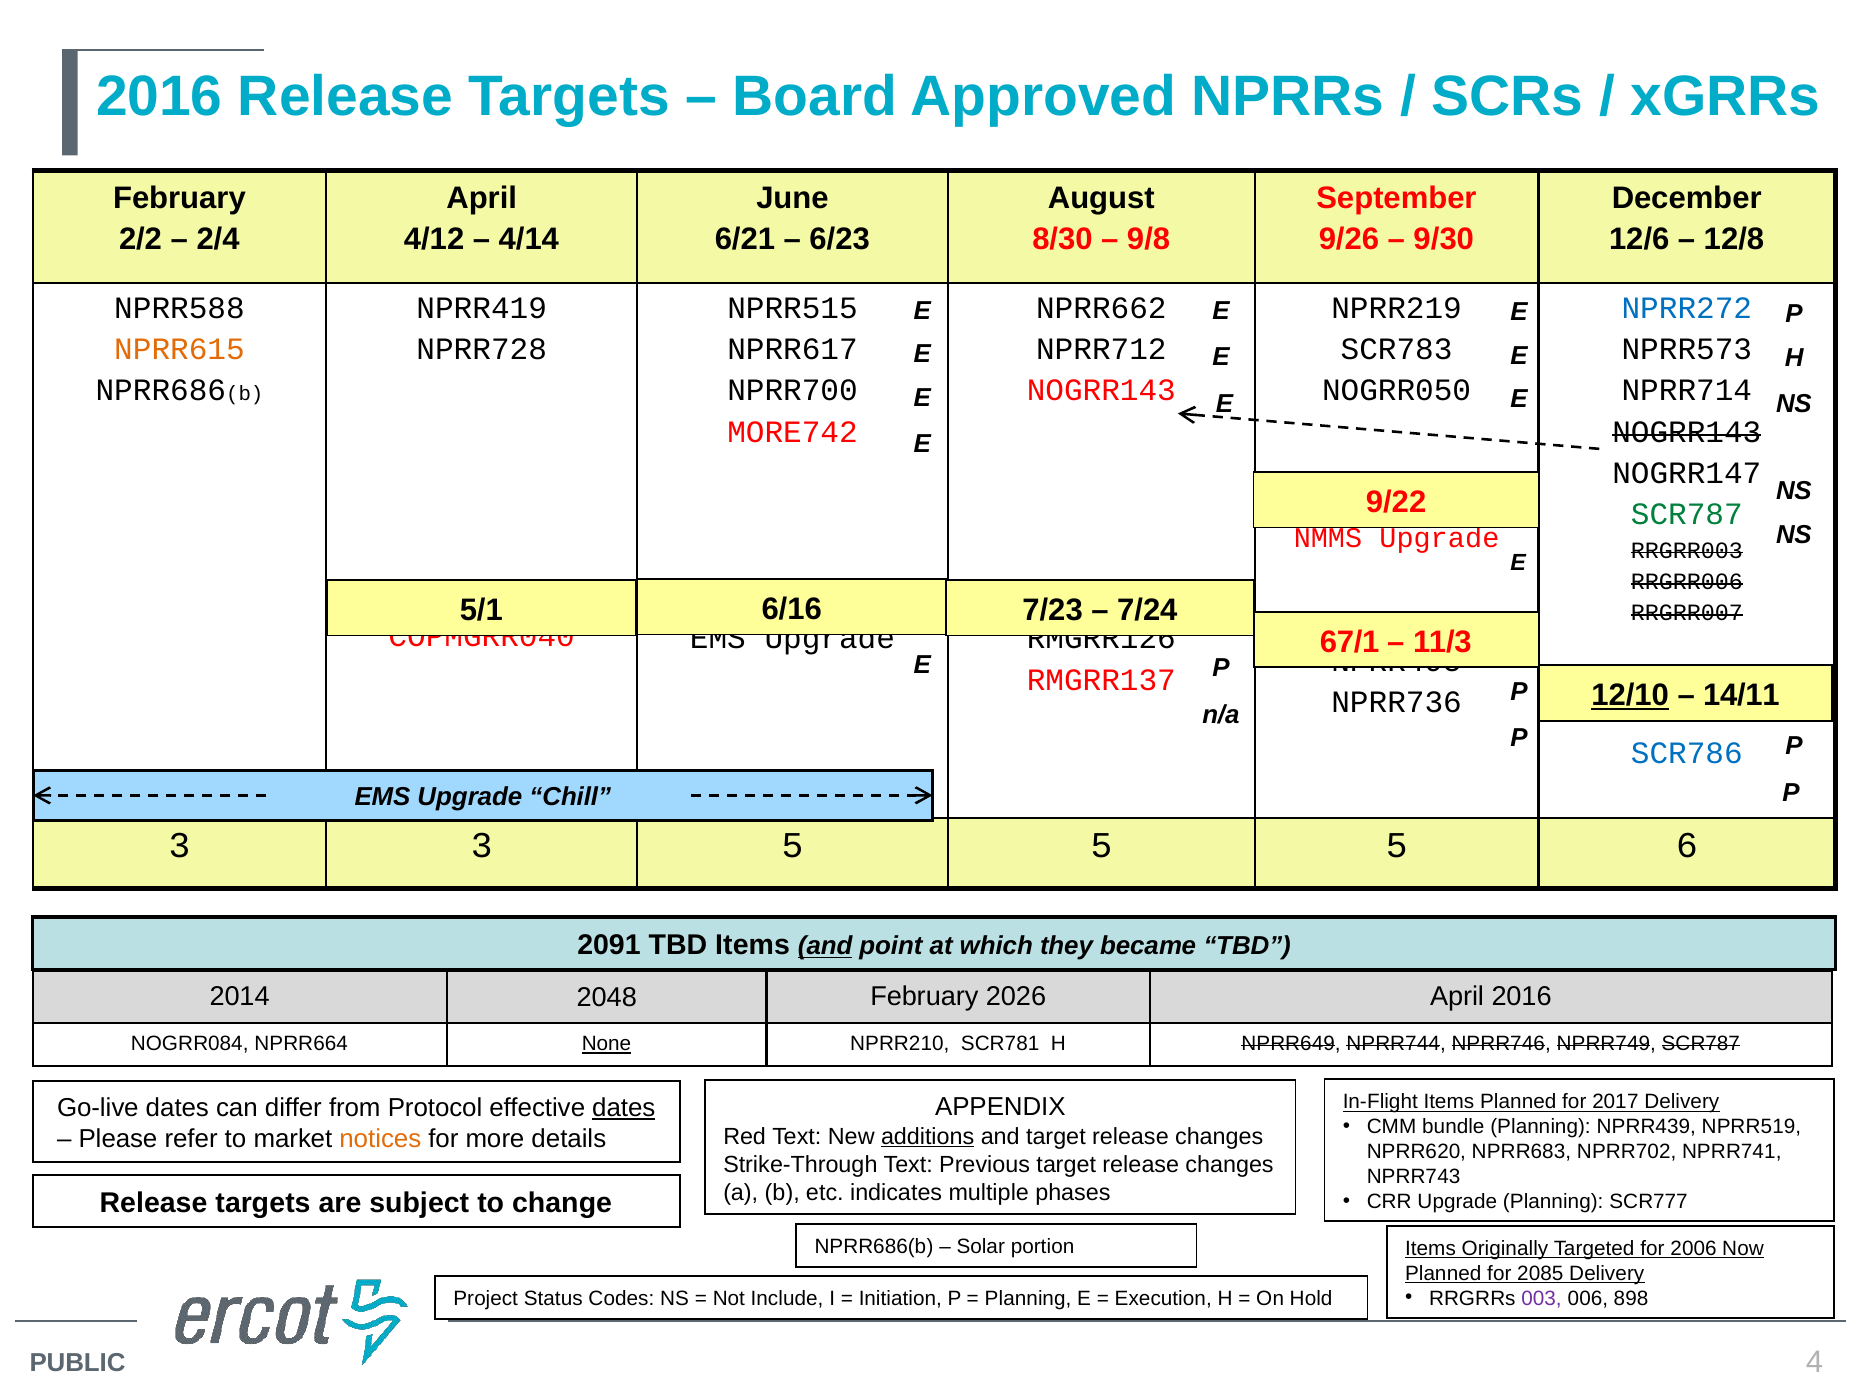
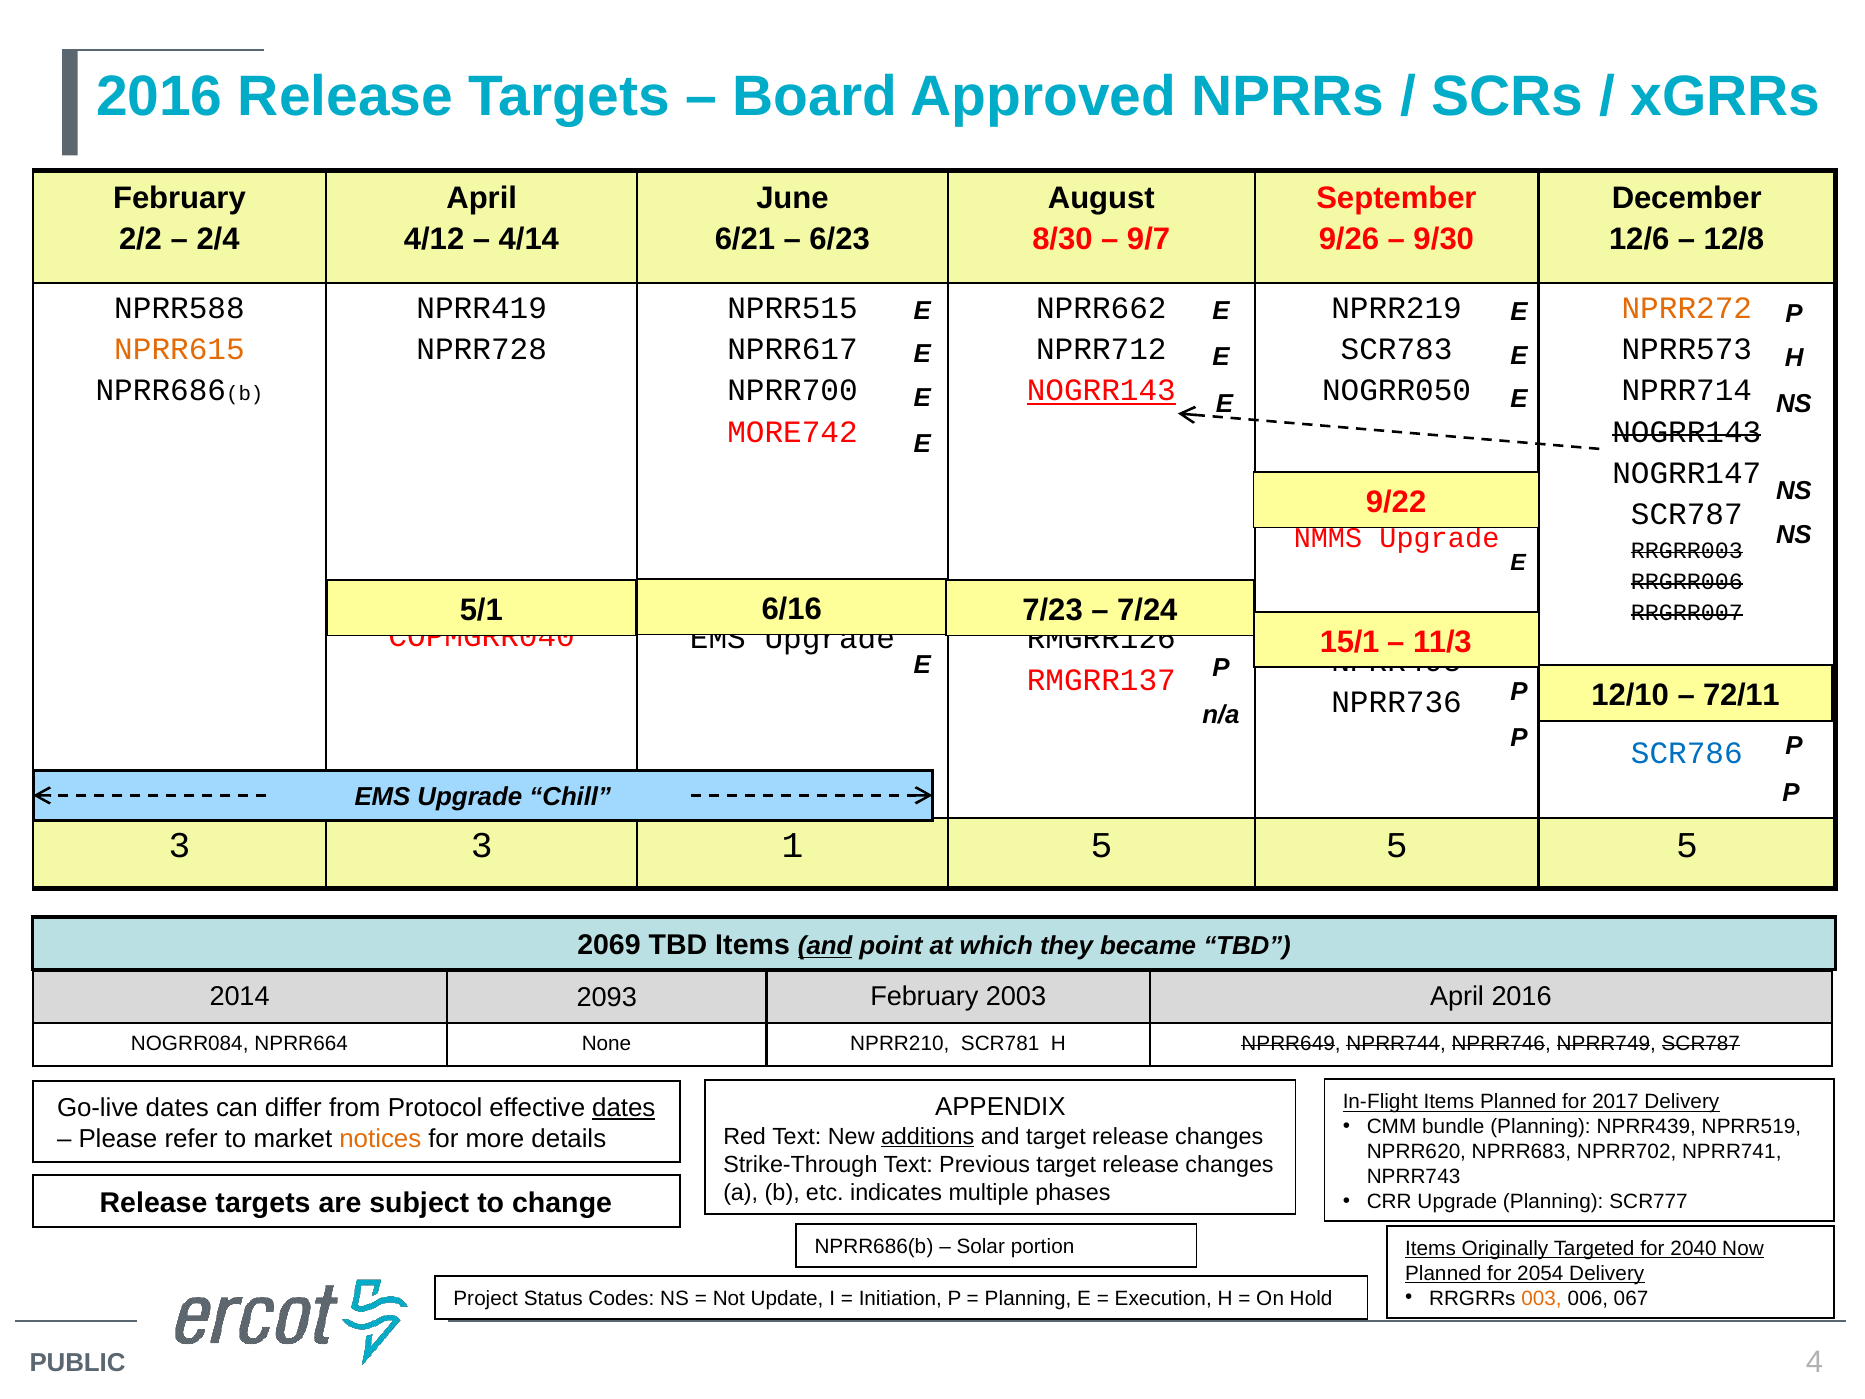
9/8: 9/8 -> 9/7 (1149, 239)
NPRR272 colour: blue -> orange (1687, 308)
NOGRR143 underline: none -> present (1101, 391)
SCR787 colour: green -> black (1687, 515)
67/1: 67/1 -> 15/1 (1350, 642)
12/10 underline: present -> none (1630, 695)
14/11: 14/11 -> 72/11 (1741, 695)
3 5: 5 -> 1 (793, 845)
5 5 6: 6 -> 5 (1687, 845)
2091: 2091 -> 2069 (609, 945)
2048: 2048 -> 2093 (607, 997)
2026: 2026 -> 2003 (1016, 996)
None underline: present -> none (607, 1044)
2006: 2006 -> 2040 (1694, 1248)
2085: 2085 -> 2054 (1540, 1273)
003 colour: purple -> orange (1541, 1298)
898: 898 -> 067 (1631, 1298)
Include: Include -> Update (787, 1299)
